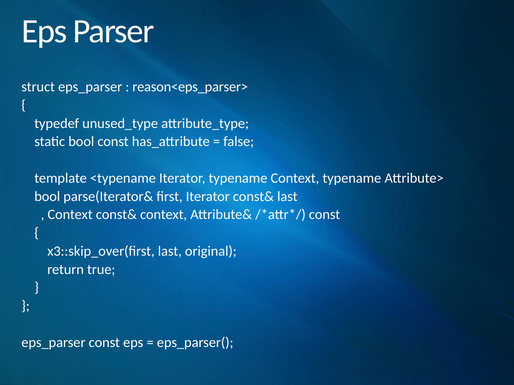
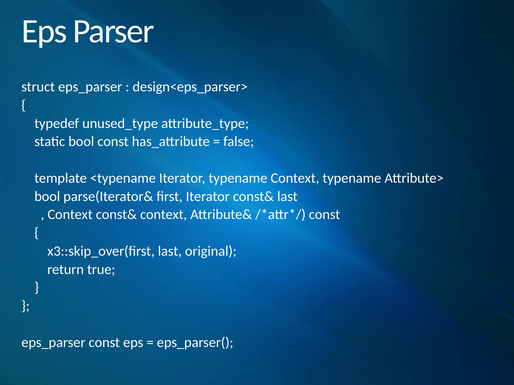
reason<eps_parser>: reason<eps_parser> -> design<eps_parser> (190, 87)
